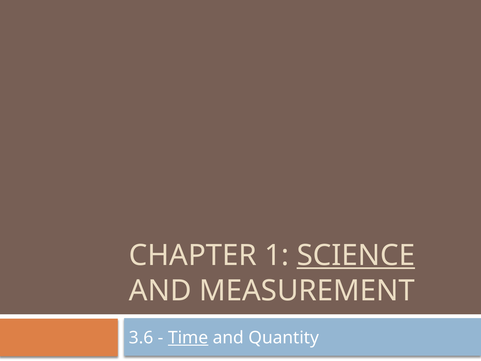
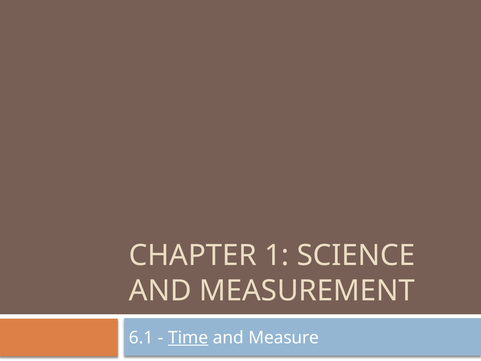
SCIENCE underline: present -> none (356, 255)
3.6: 3.6 -> 6.1 (141, 338)
Quantity: Quantity -> Measure (284, 338)
